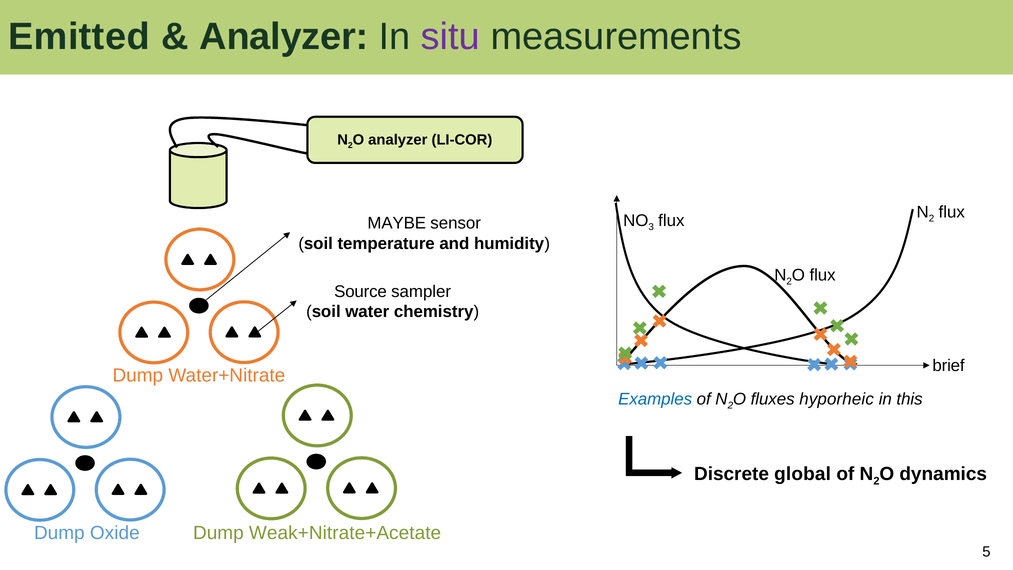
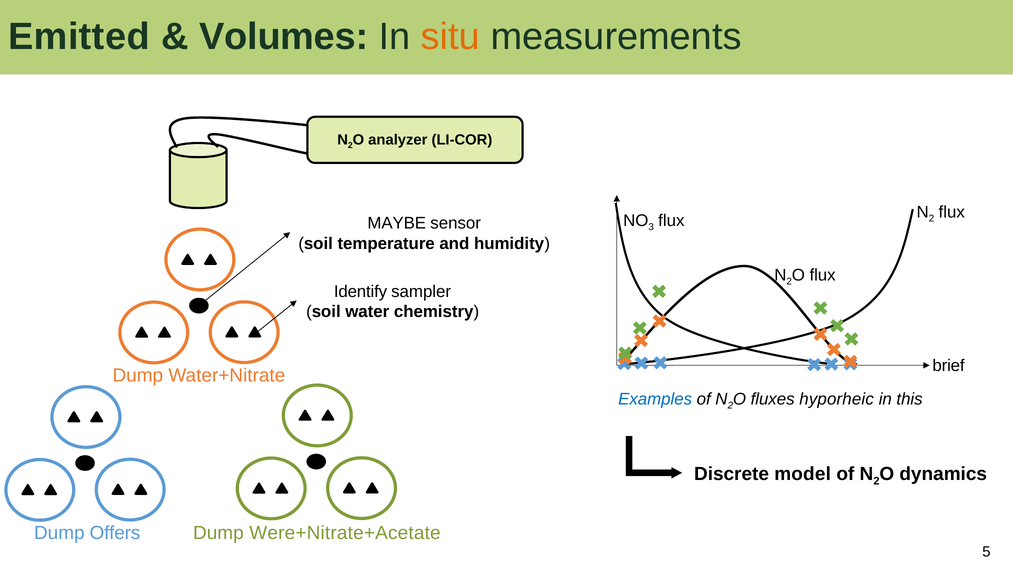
Analyzer: Analyzer -> Volumes (284, 37)
situ colour: purple -> orange (451, 37)
Source: Source -> Identify (360, 291)
global: global -> model (803, 474)
Oxide: Oxide -> Offers (115, 533)
Weak+Nitrate+Acetate: Weak+Nitrate+Acetate -> Were+Nitrate+Acetate (345, 533)
